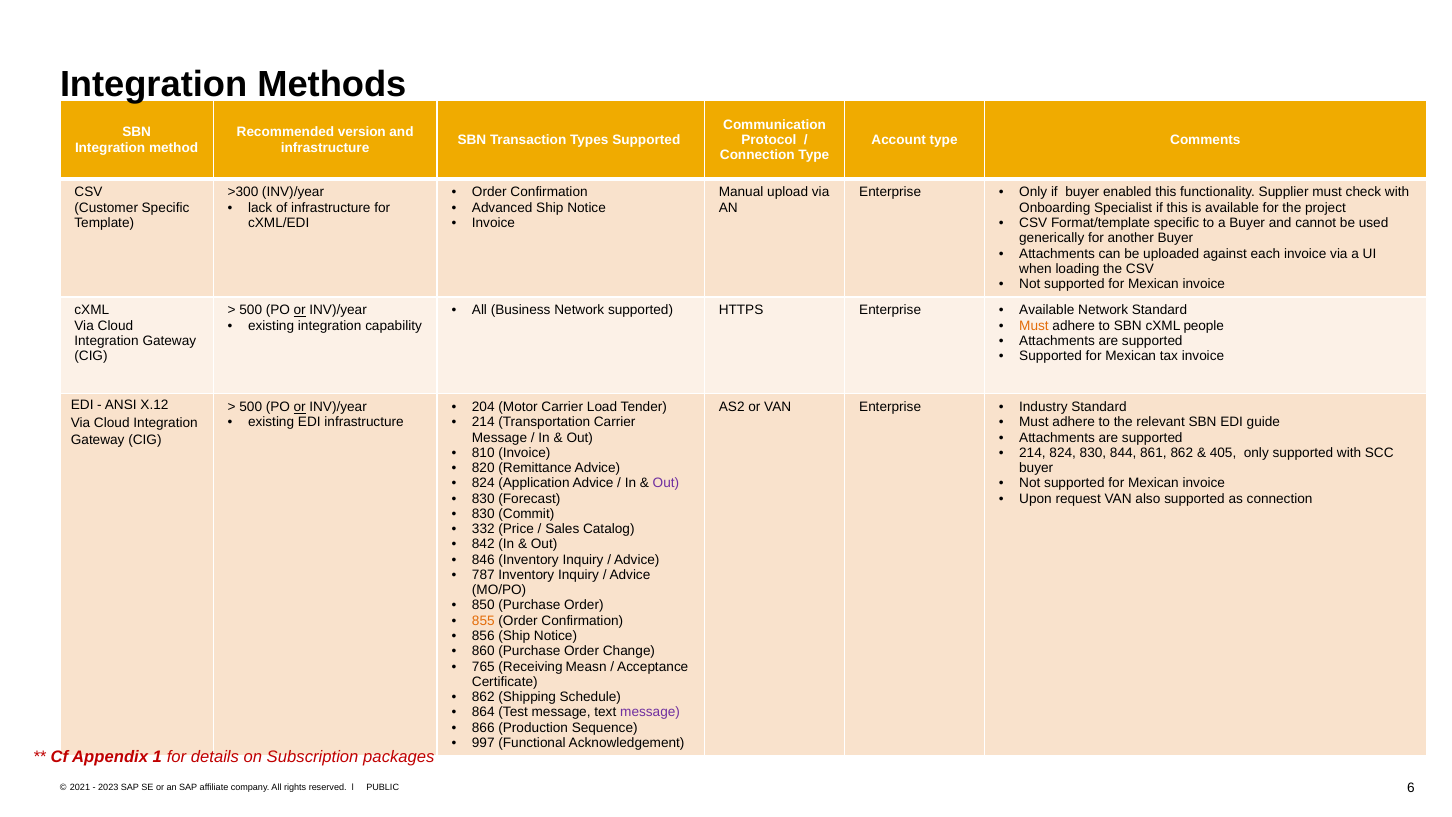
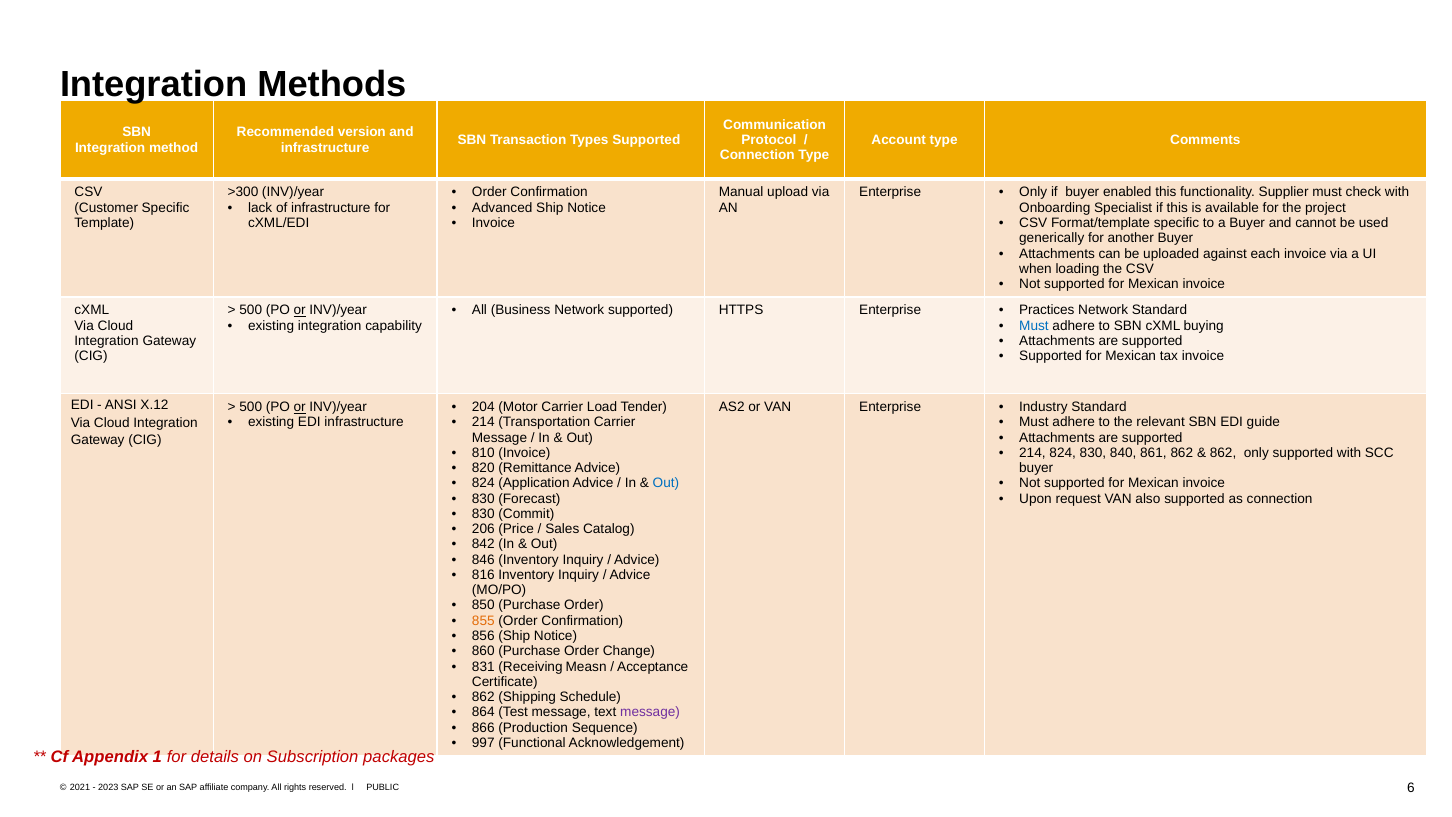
Available: Available -> Practices (1047, 310)
Must colour: orange -> blue (1034, 325)
people: people -> buying (1204, 325)
844: 844 -> 840 (1123, 453)
405: 405 -> 862 (1223, 453)
Out colour: purple -> blue (666, 483)
332: 332 -> 206 (483, 529)
787: 787 -> 816 (483, 575)
765: 765 -> 831 (483, 666)
